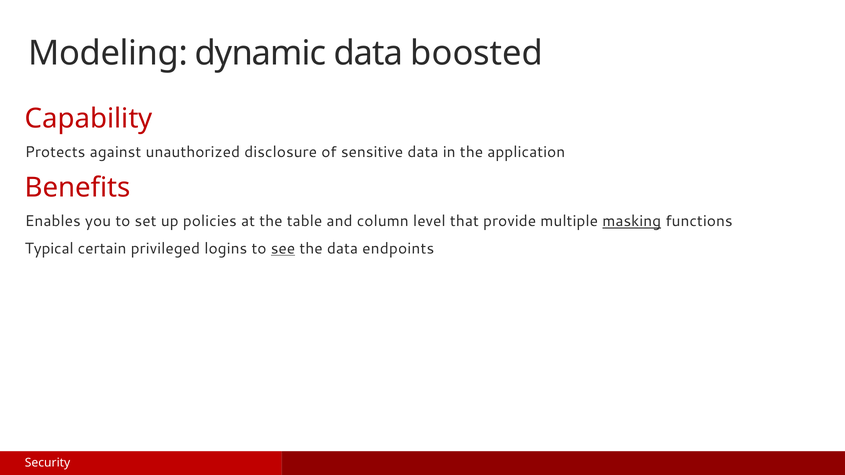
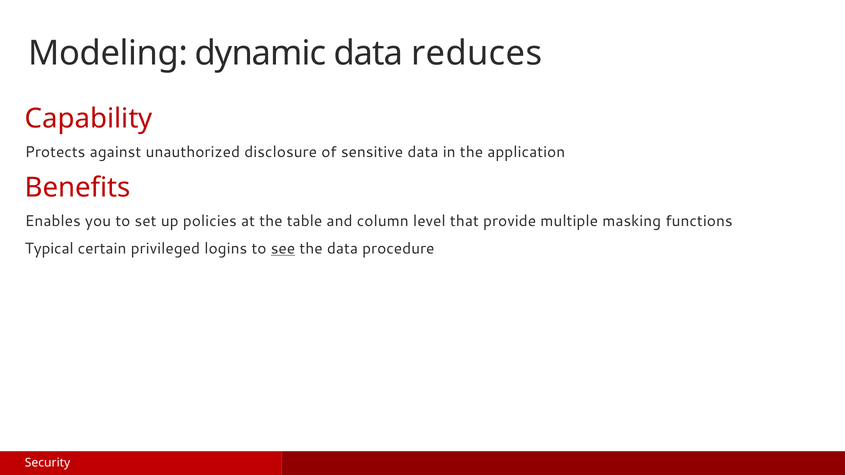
boosted: boosted -> reduces (477, 53)
masking underline: present -> none (632, 221)
endpoints: endpoints -> procedure (398, 249)
